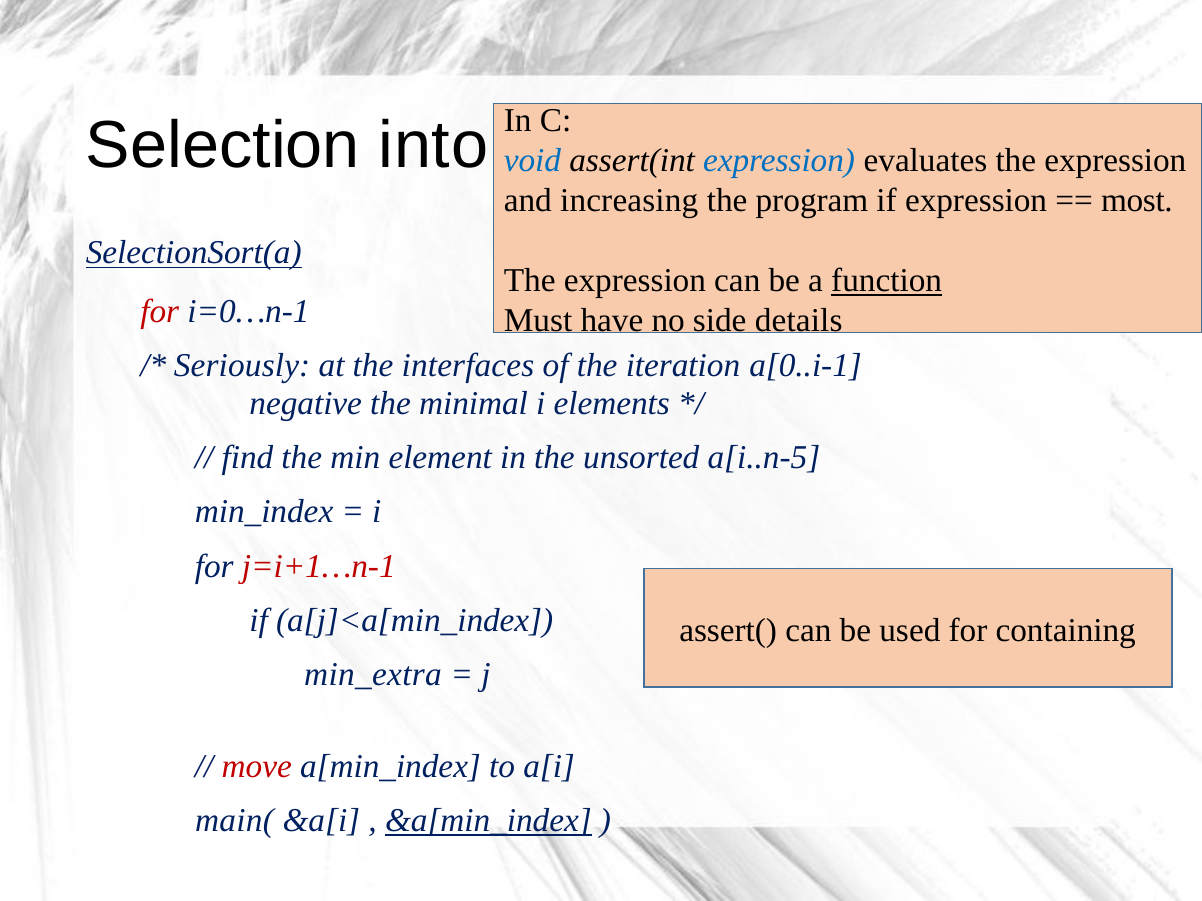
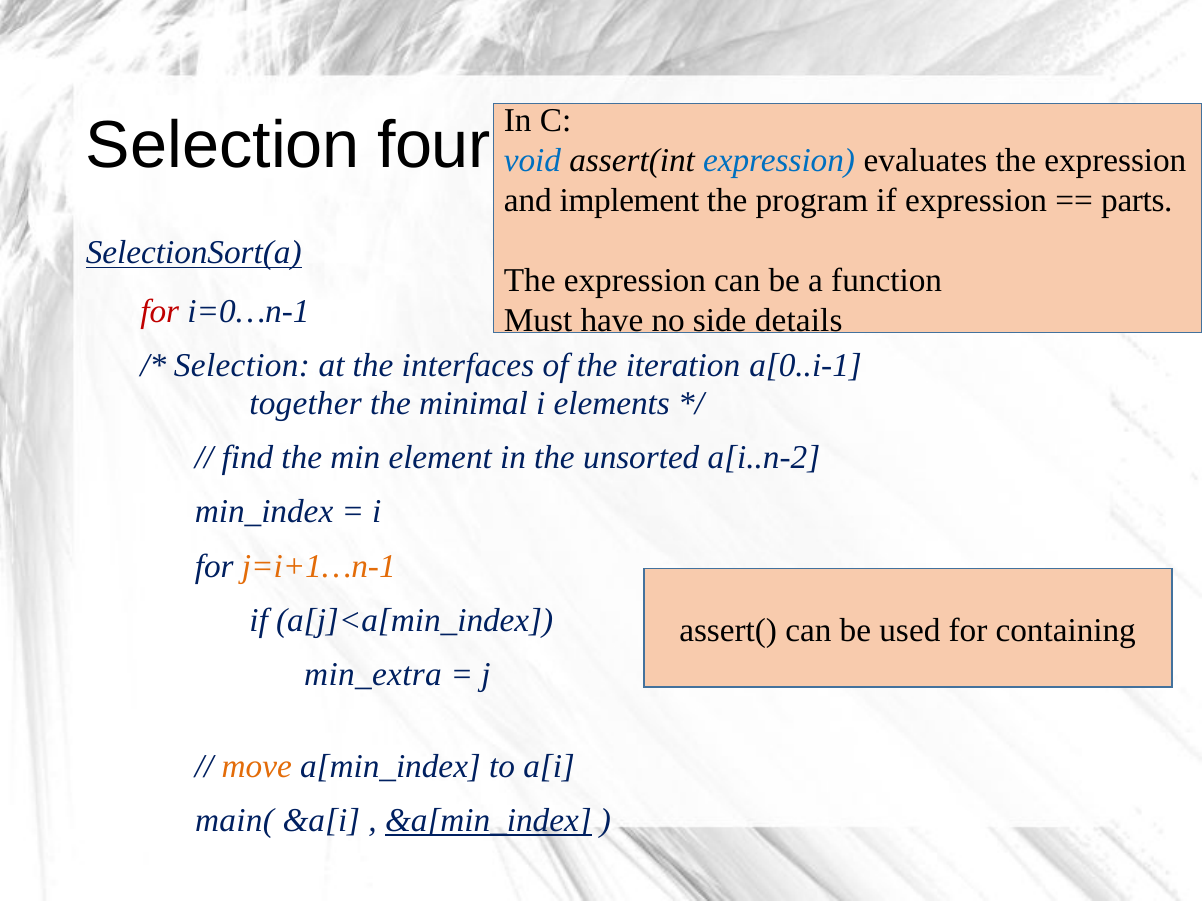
into: into -> four (434, 145)
increasing: increasing -> implement (629, 200)
most: most -> parts (1137, 200)
function underline: present -> none (887, 280)
Seriously: Seriously -> Selection (242, 366)
negative: negative -> together (306, 403)
a[i..n-5: a[i..n-5 -> a[i..n-2 (764, 458)
j=i+1…n-1 colour: red -> orange (319, 566)
move colour: red -> orange (257, 767)
